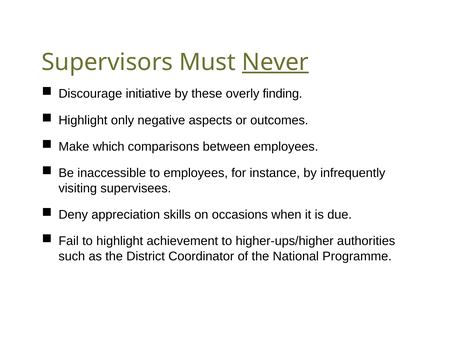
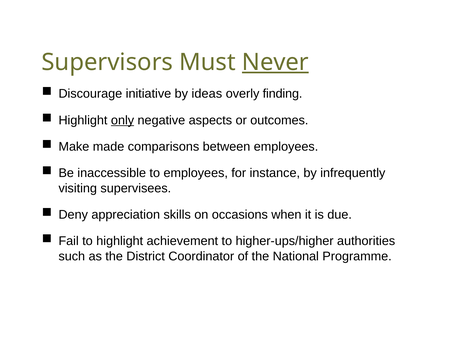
these: these -> ideas (207, 94)
only underline: none -> present (123, 120)
which: which -> made (109, 147)
